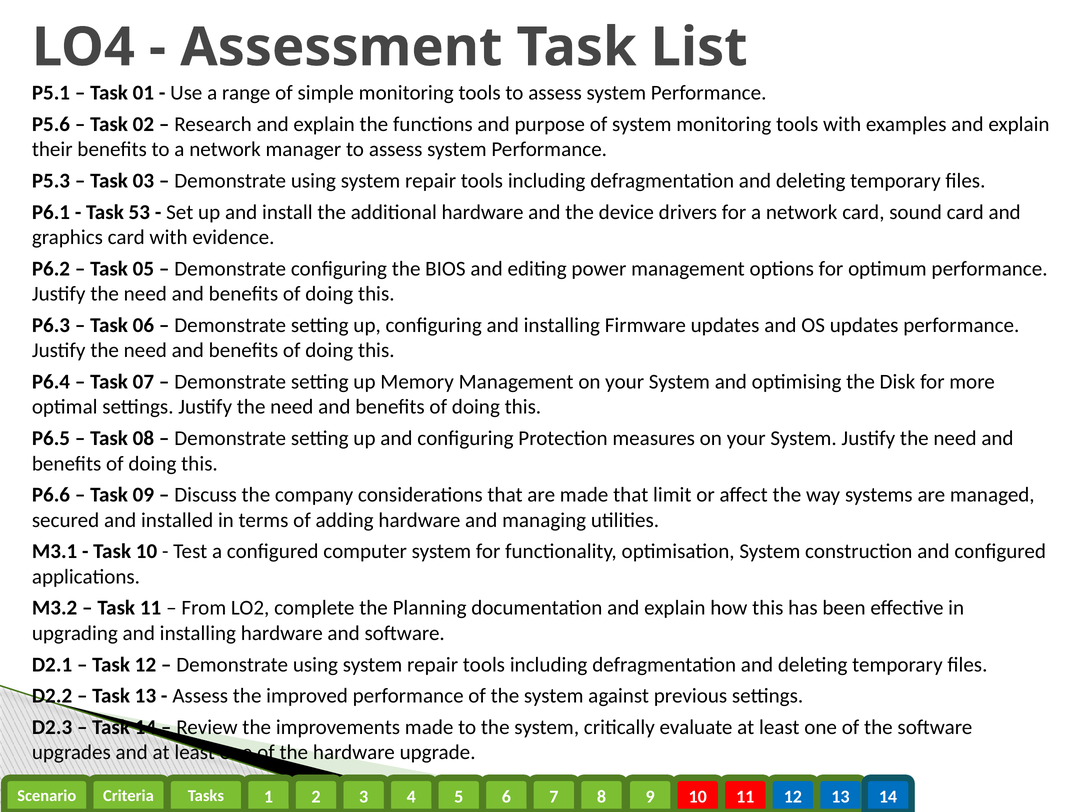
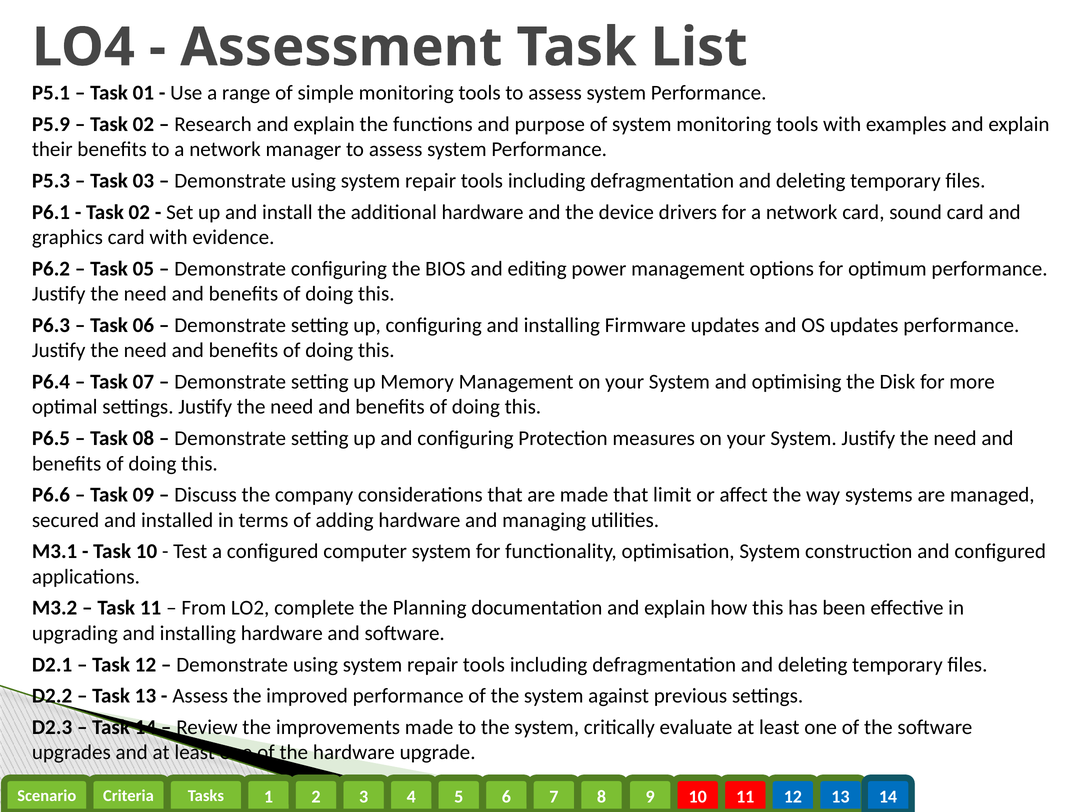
P5.6: P5.6 -> P5.9 (51, 124)
53: 53 -> 02 (139, 212)
